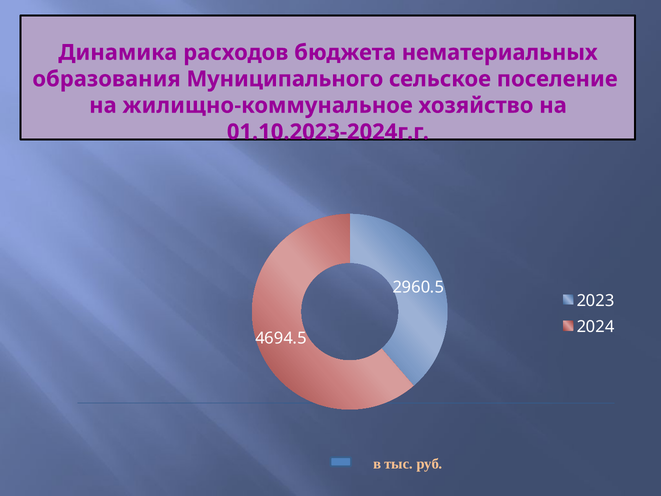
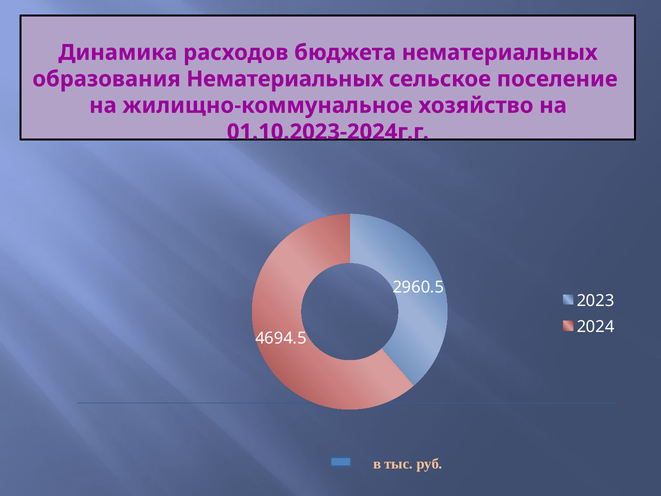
образования Муниципального: Муниципального -> Нематериальных (285, 79)
